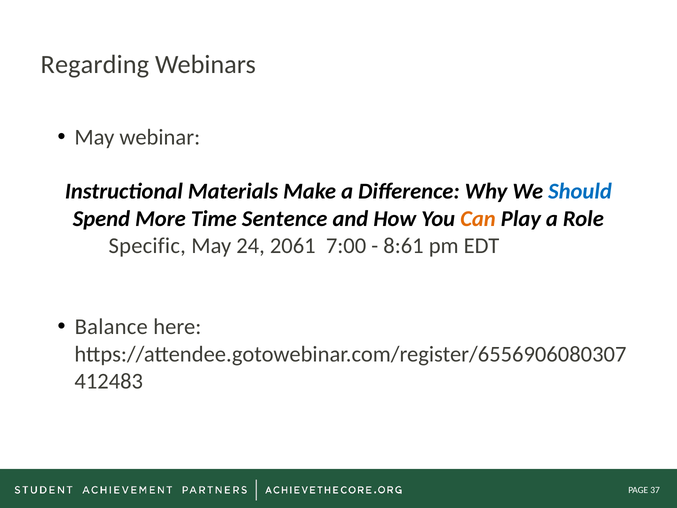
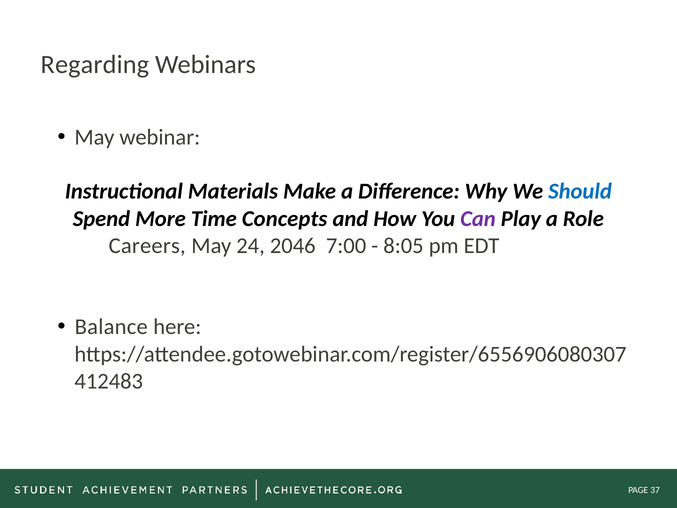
Sentence: Sentence -> Concepts (285, 219)
Can colour: orange -> purple (478, 219)
Specific: Specific -> Careers (147, 246)
2061: 2061 -> 2046 (293, 246)
8:61: 8:61 -> 8:05 (403, 246)
